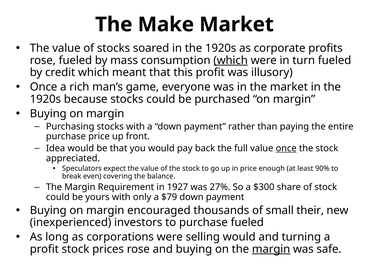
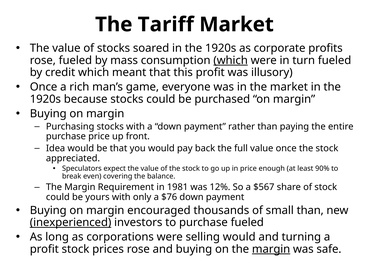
Make: Make -> Tariff (166, 24)
once underline: present -> none (286, 148)
1927: 1927 -> 1981 (178, 187)
27%: 27% -> 12% (220, 187)
$300: $300 -> $567 (264, 187)
$79: $79 -> $76 (169, 197)
small their: their -> than (310, 210)
inexperienced underline: none -> present (71, 222)
